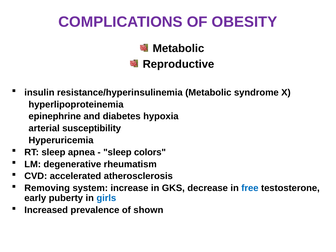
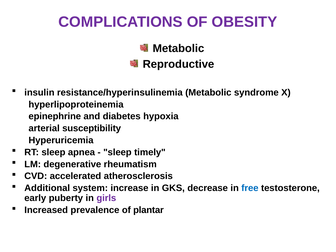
colors: colors -> timely (150, 152)
Removing: Removing -> Additional (47, 188)
girls colour: blue -> purple (106, 198)
shown: shown -> plantar (148, 210)
